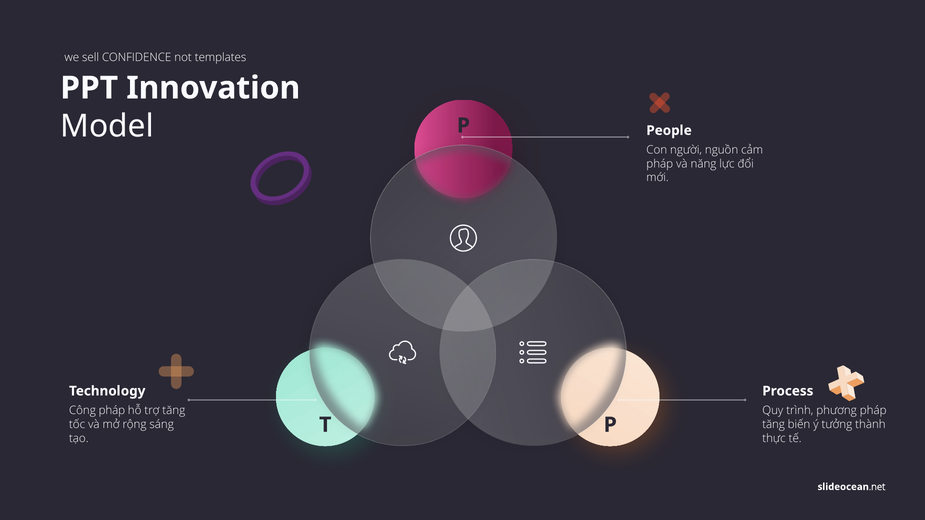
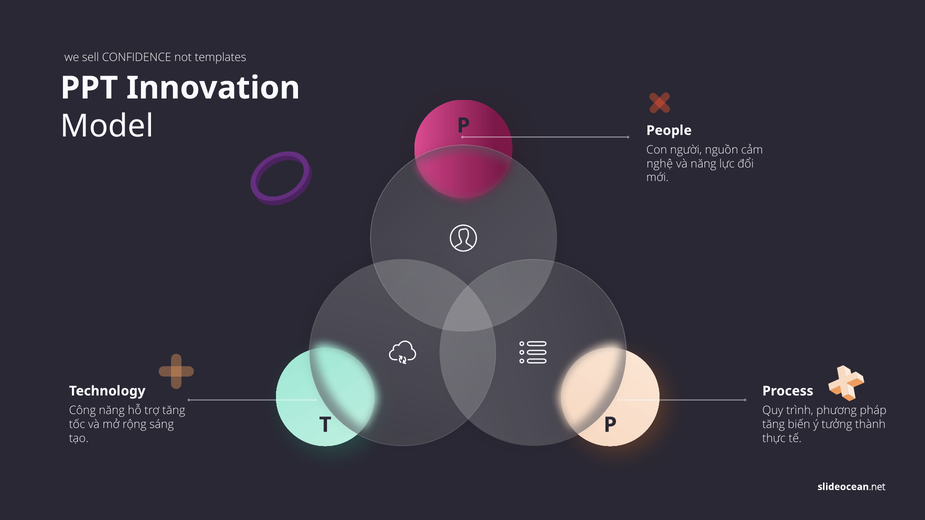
pháp: pháp -> nghệ (660, 164)
Công pháp: pháp -> năng (112, 411)
